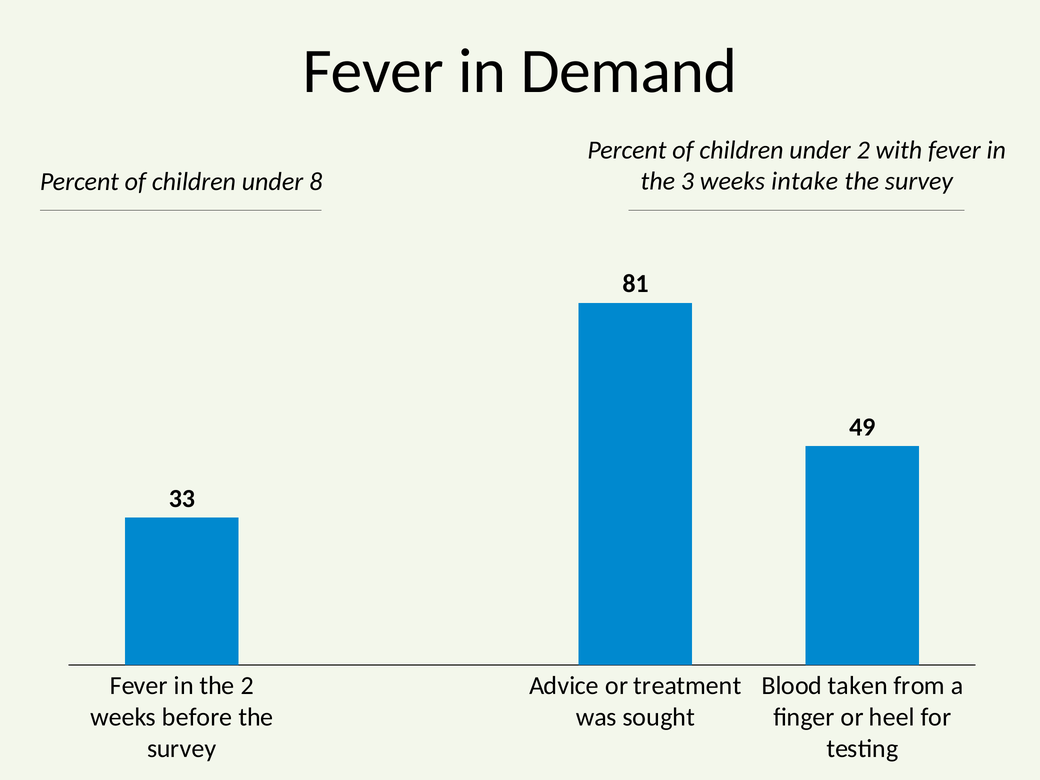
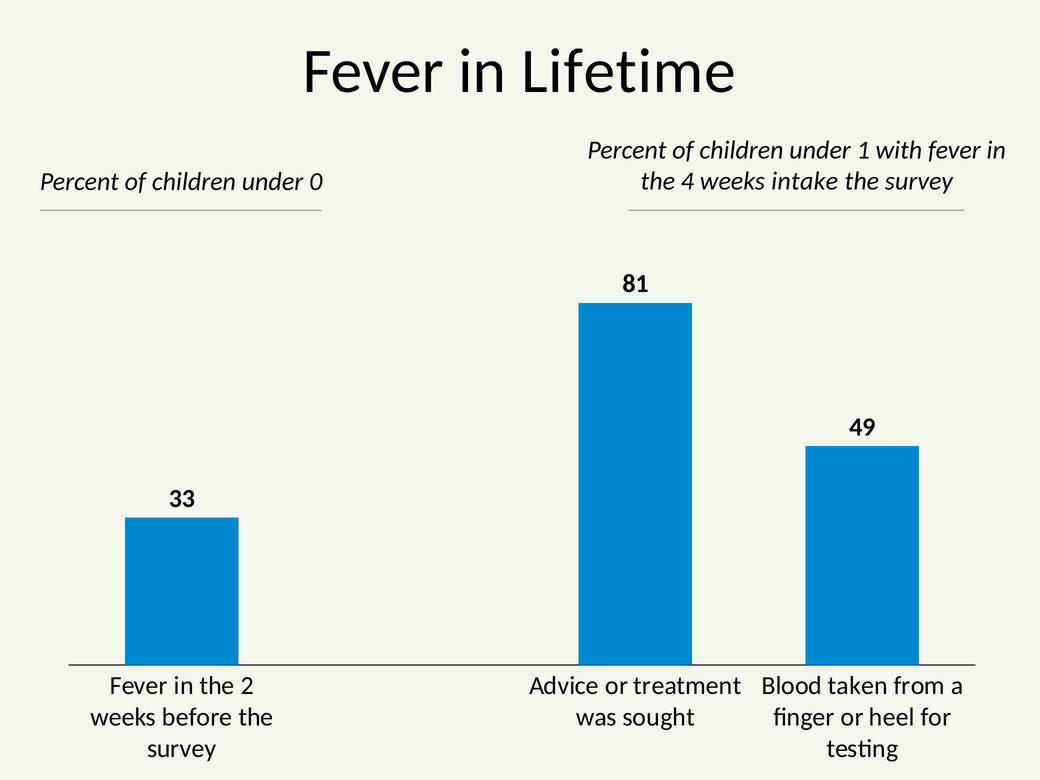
Demand: Demand -> Lifetime (628, 71)
under 2: 2 -> 1 (863, 150)
3: 3 -> 4 (687, 181)
8: 8 -> 0 (316, 182)
